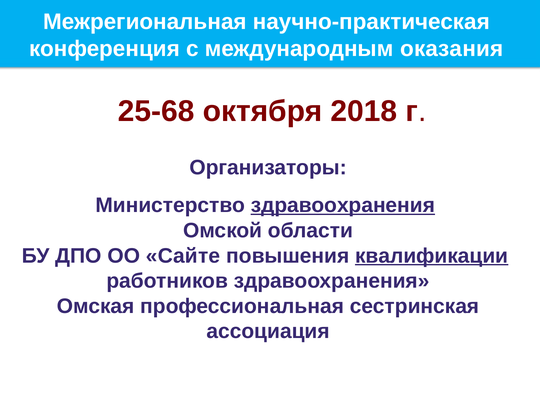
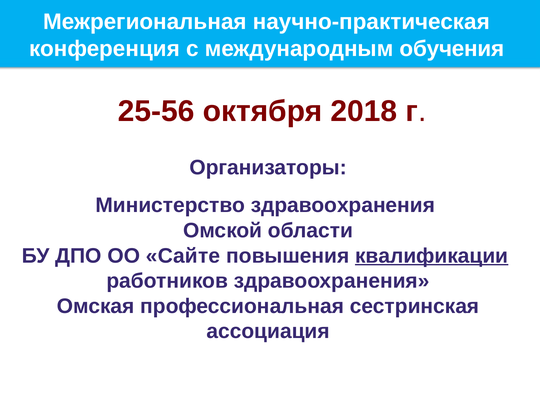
оказания: оказания -> обучения (452, 49)
25-68: 25-68 -> 25-56 (156, 111)
здравоохранения underline: present -> none (343, 205)
